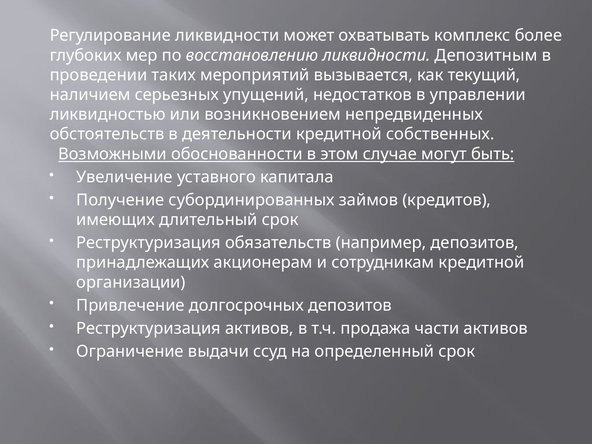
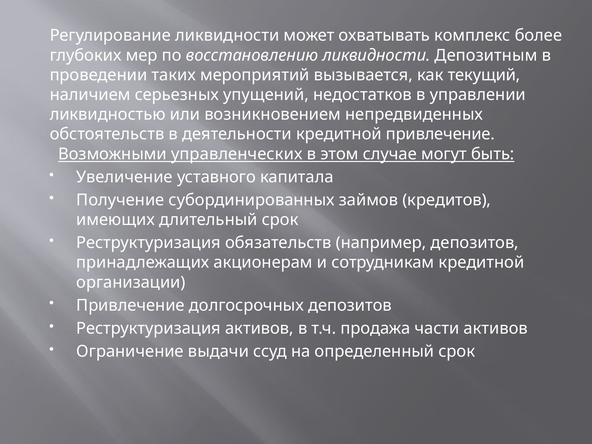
кредитной собственных: собственных -> привлечение (440, 134)
обоснованности: обоснованности -> управленческих (237, 154)
